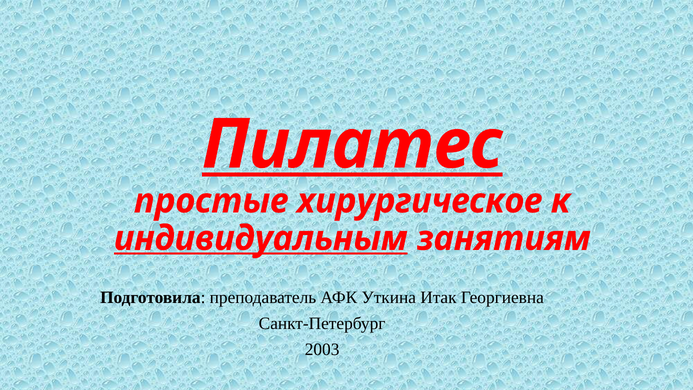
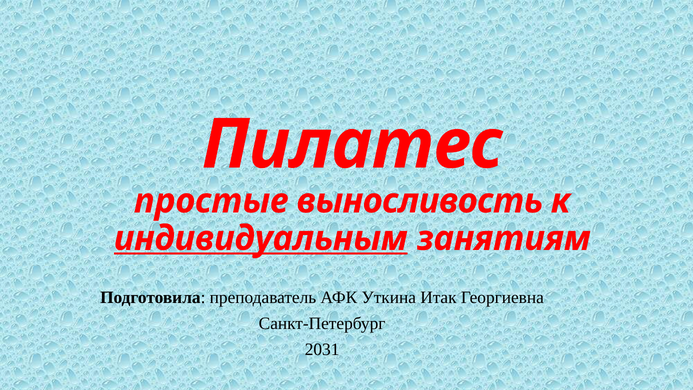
Пилатес underline: present -> none (352, 145)
хирургическое: хирургическое -> выносливость (420, 201)
2003: 2003 -> 2031 (322, 349)
